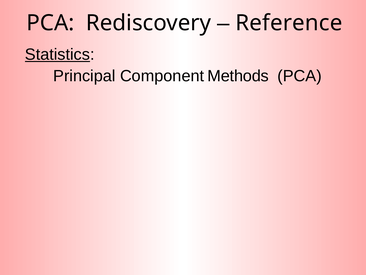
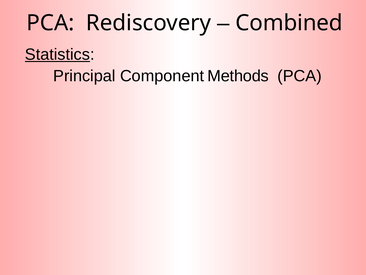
Reference: Reference -> Combined (289, 23)
